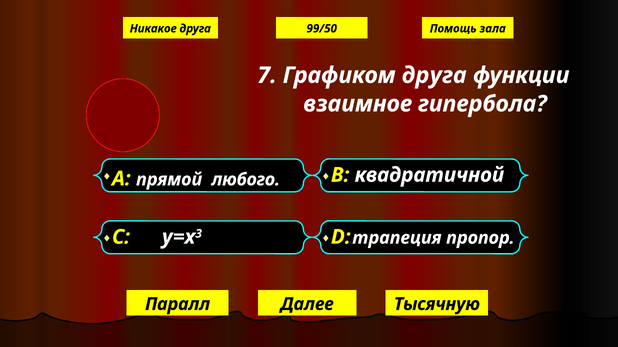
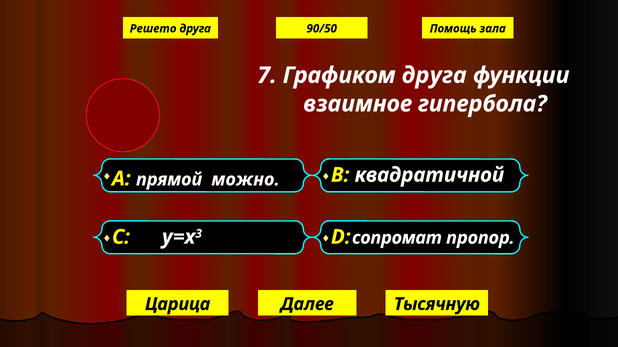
Никакое: Никакое -> Решето (153, 29)
99/50: 99/50 -> 90/50 (322, 29)
любого: любого -> можно (246, 180)
трапеция: трапеция -> сопромат (397, 238)
Паралл: Паралл -> Царица (178, 305)
